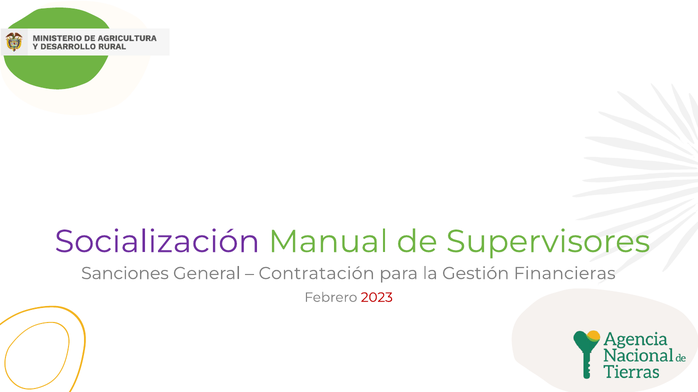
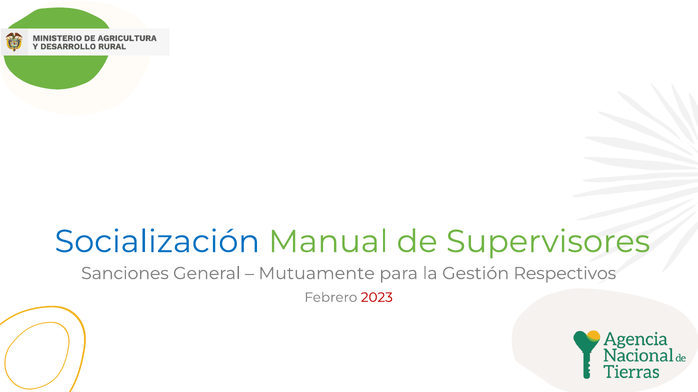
Socialización colour: purple -> blue (157, 242)
Contratación: Contratación -> Mutuamente (317, 274)
Financieras: Financieras -> Respectivos (565, 274)
